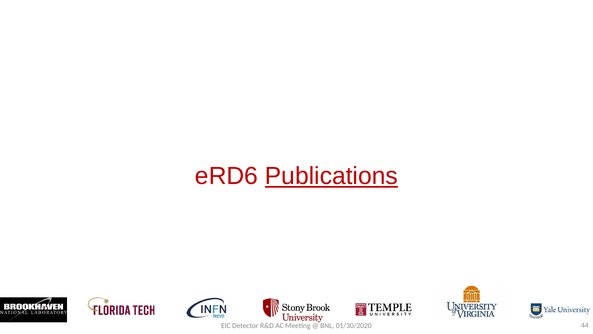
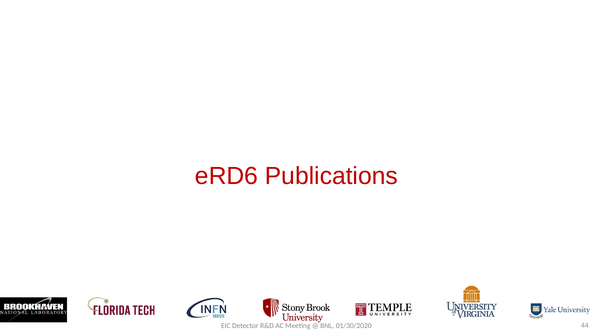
Publications underline: present -> none (331, 176)
